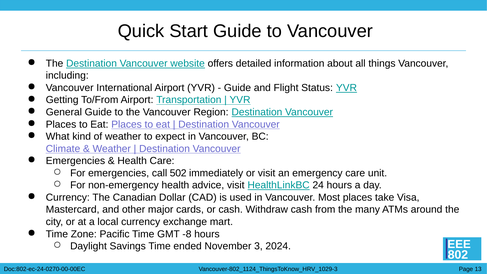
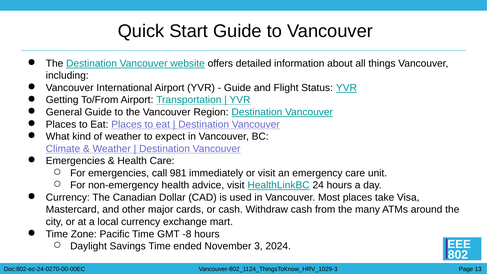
502: 502 -> 981 (178, 173)
